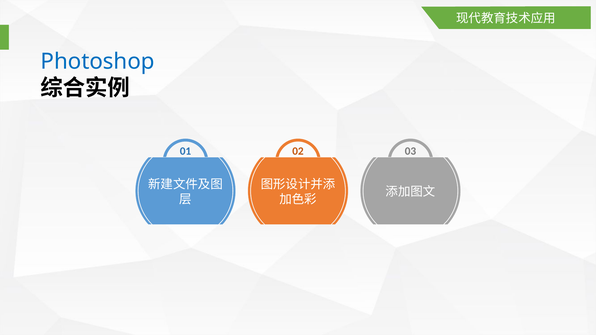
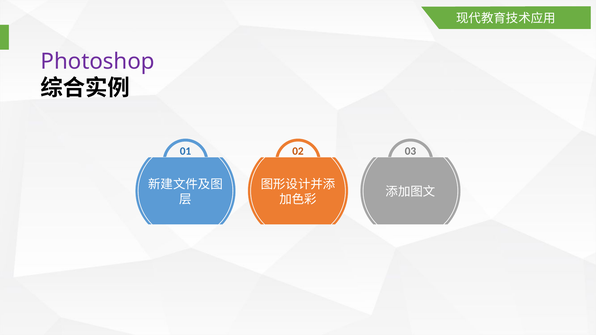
Photoshop colour: blue -> purple (98, 61)
